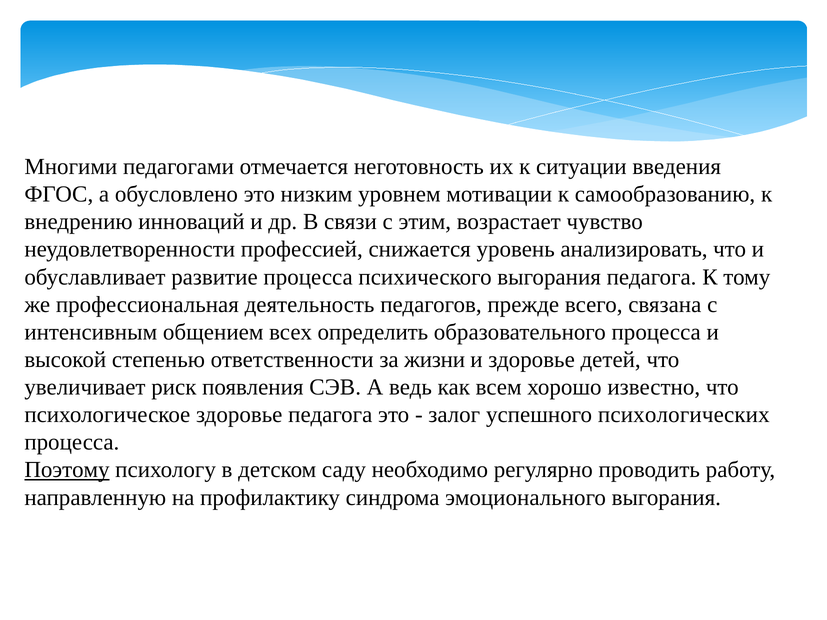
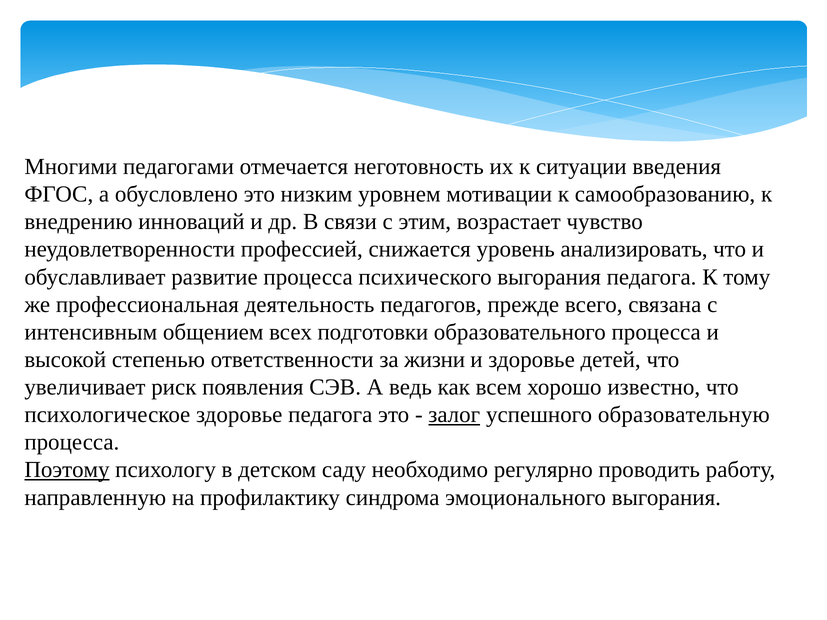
определить: определить -> подготовки (373, 332)
залог underline: none -> present (454, 415)
психологических: психологических -> образовательную (684, 415)
